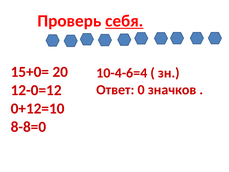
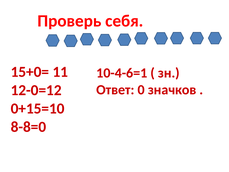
себя underline: present -> none (124, 21)
20: 20 -> 11 (60, 72)
10-4-6=4: 10-4-6=4 -> 10-4-6=1 (122, 73)
0+12=10: 0+12=10 -> 0+15=10 (38, 108)
